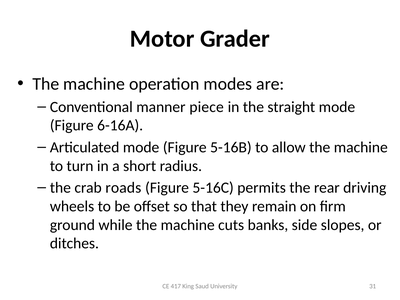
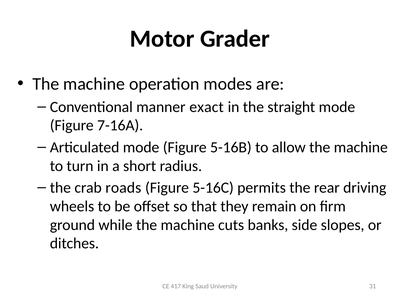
piece: piece -> exact (207, 107)
6-16A: 6-16A -> 7-16A (120, 125)
